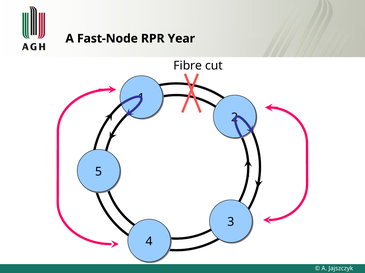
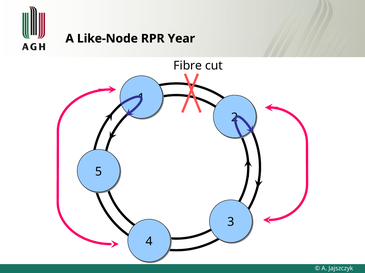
Fast-Node: Fast-Node -> Like-Node (107, 39)
